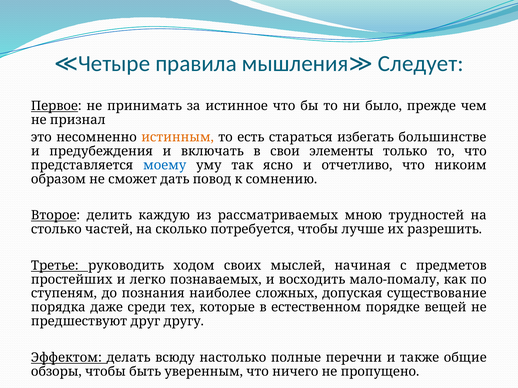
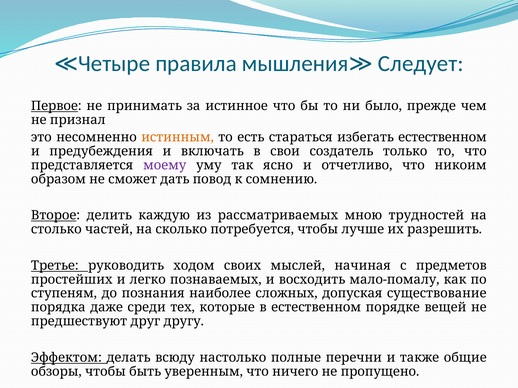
избегать большинстве: большинстве -> естественном (442, 137)
элементы: элементы -> создатель (341, 151)
моему colour: blue -> purple (165, 165)
